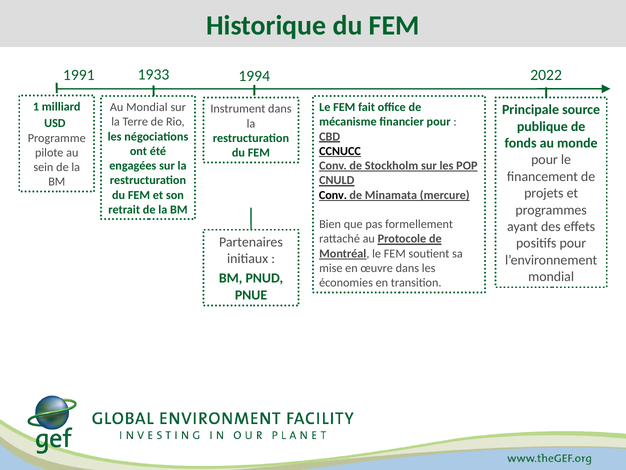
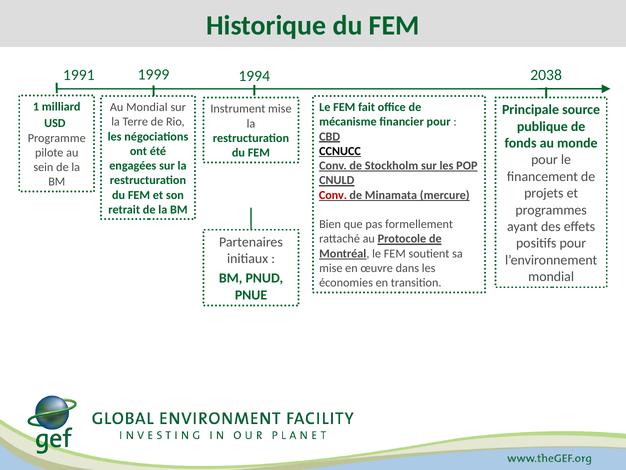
1933: 1933 -> 1999 (154, 75)
2022: 2022 -> 2038 (546, 75)
Instrument dans: dans -> mise (280, 109)
Conv colour: black -> red (333, 195)
